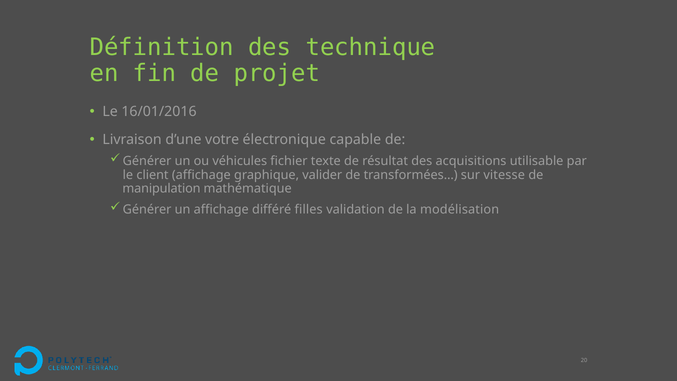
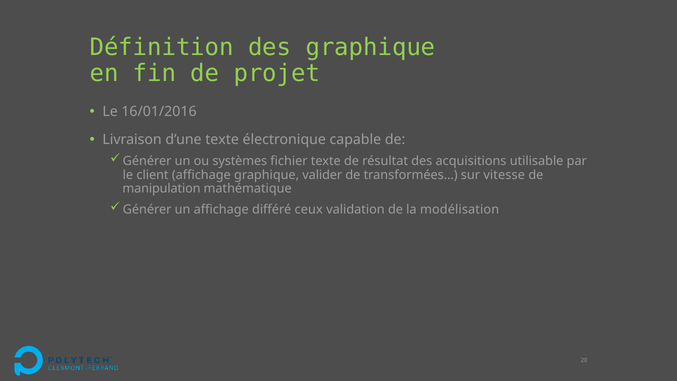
des technique: technique -> graphique (371, 47)
d’une votre: votre -> texte (222, 140)
véhicules: véhicules -> systèmes (240, 161)
filles: filles -> ceux (309, 209)
